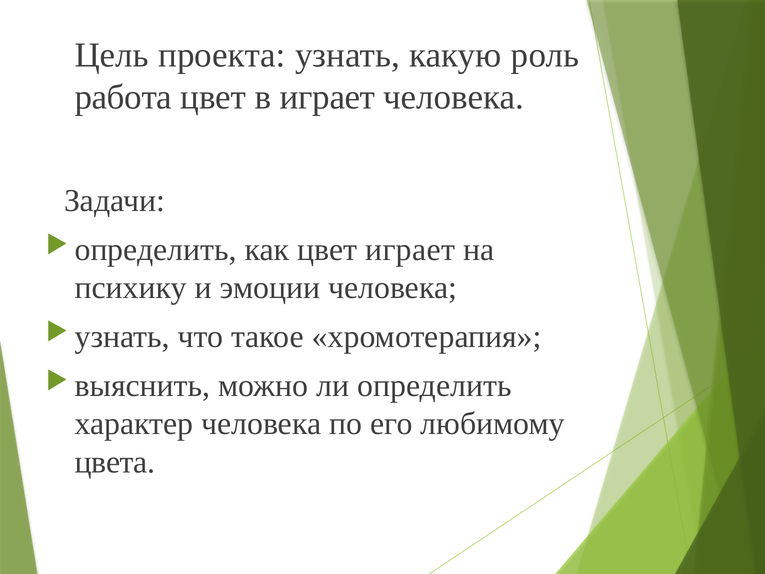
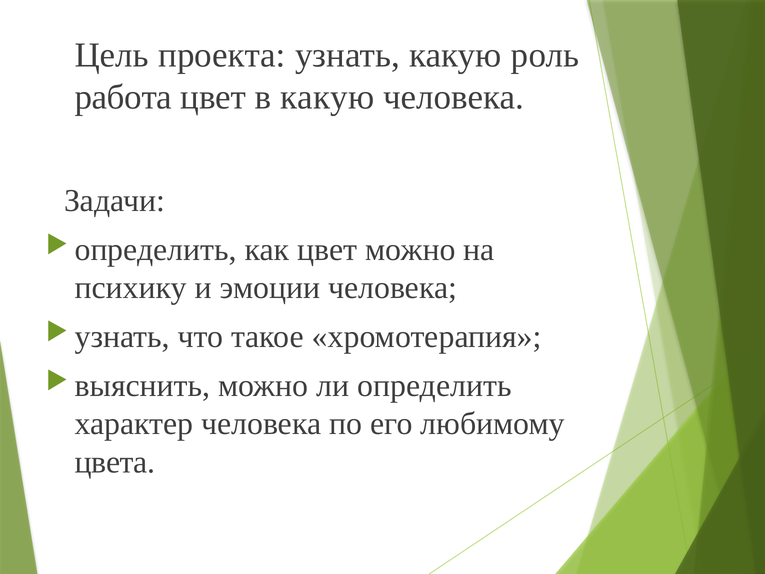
в играет: играет -> какую (327, 97)
цвет играет: играет -> можно (410, 249)
